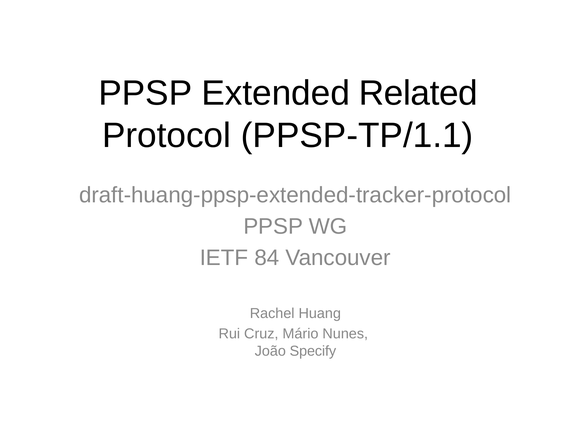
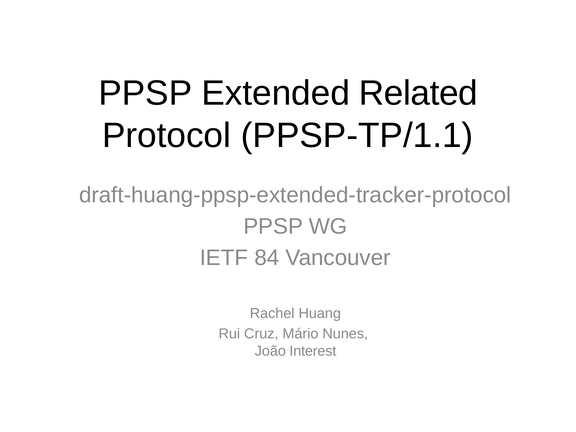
Specify: Specify -> Interest (313, 351)
